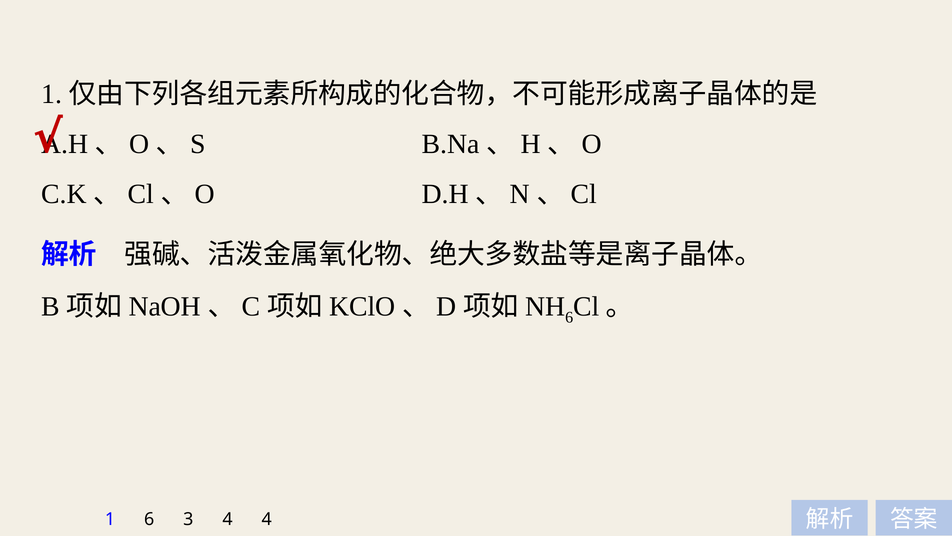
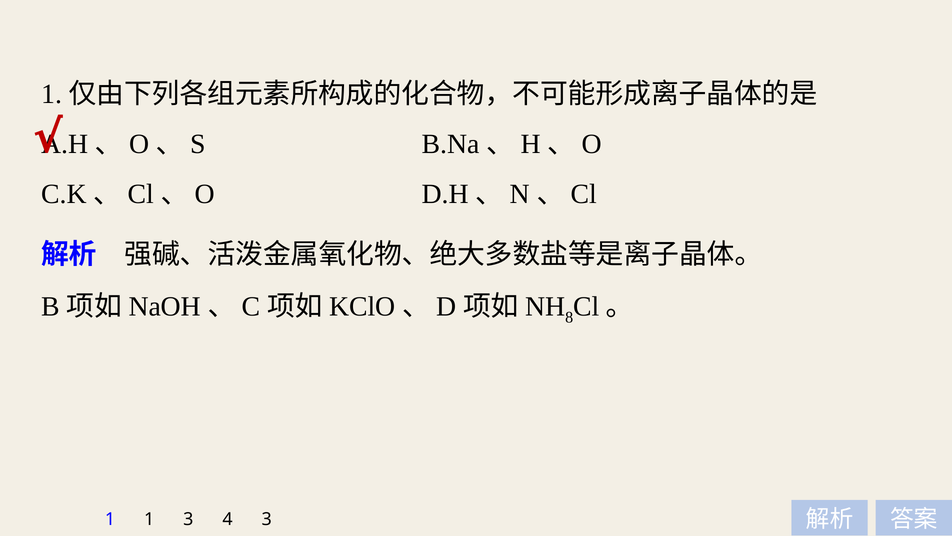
6: 6 -> 8 (569, 317)
1 6: 6 -> 1 (149, 519)
4 4: 4 -> 3 (267, 519)
